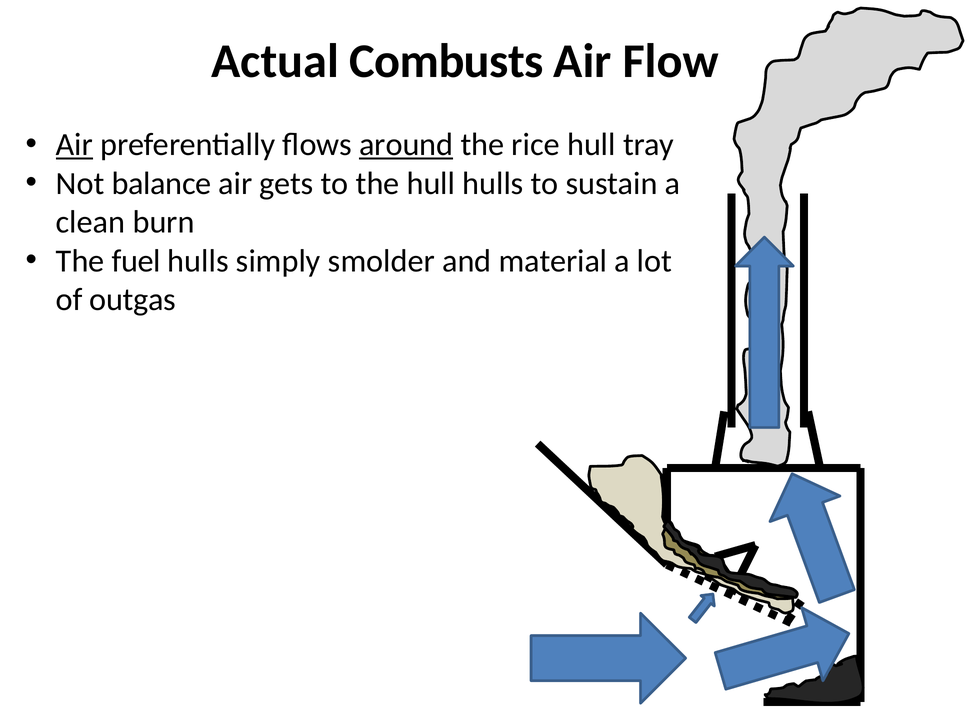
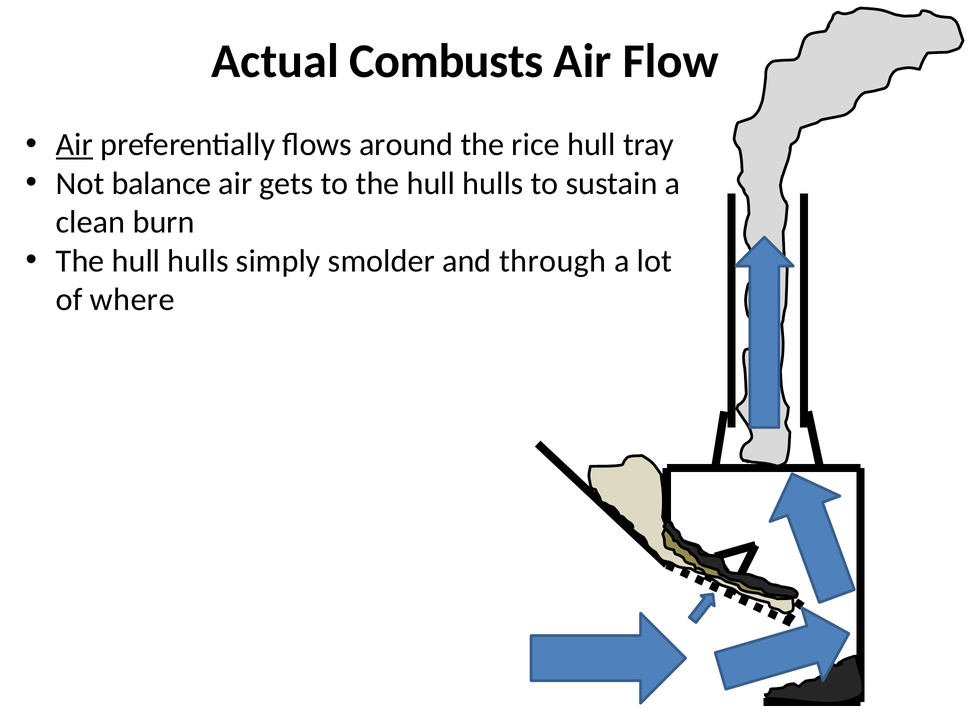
around underline: present -> none (406, 145)
fuel: fuel -> hull (136, 261)
material: material -> through (553, 261)
outgas: outgas -> where (132, 300)
